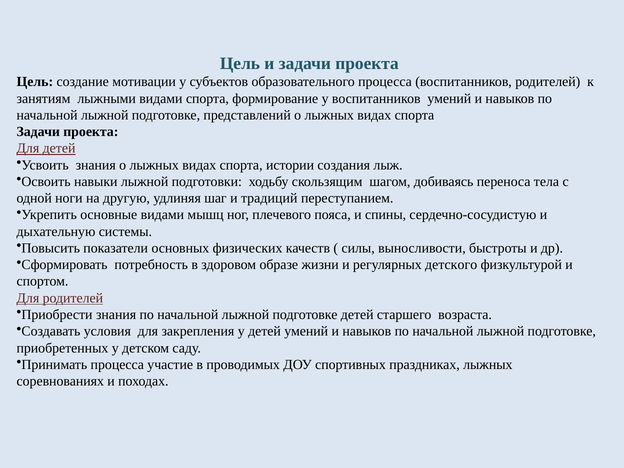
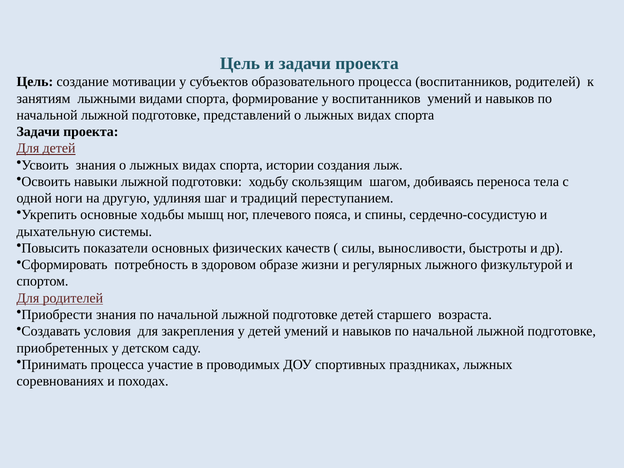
основные видами: видами -> ходьбы (162, 215)
детского: детского -> лыжного (451, 265)
